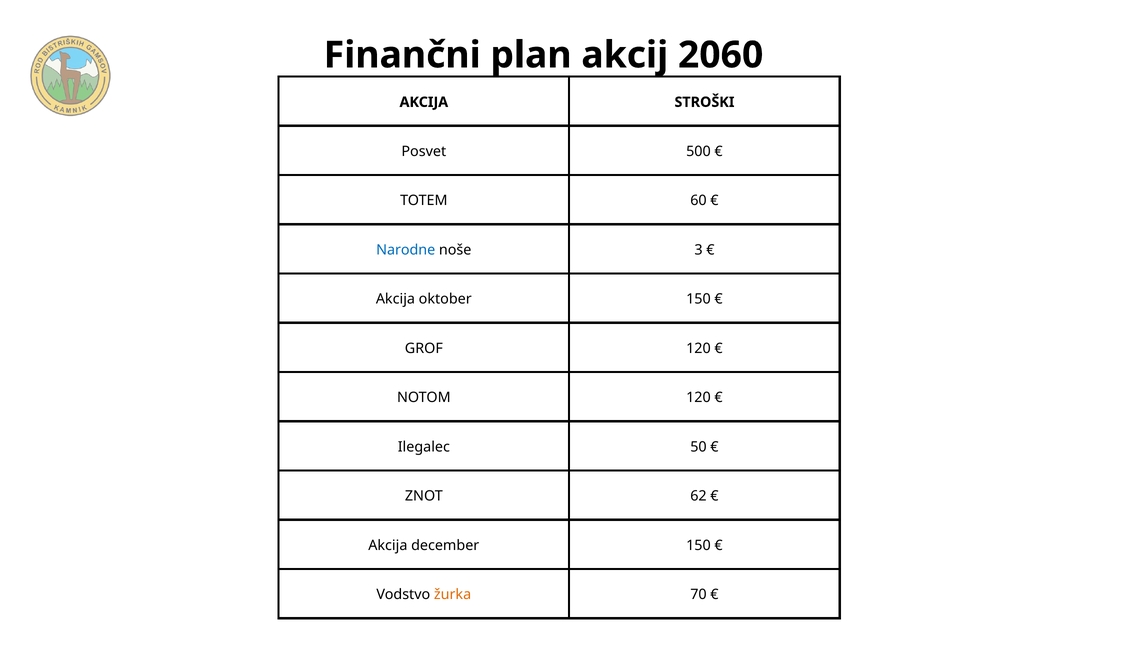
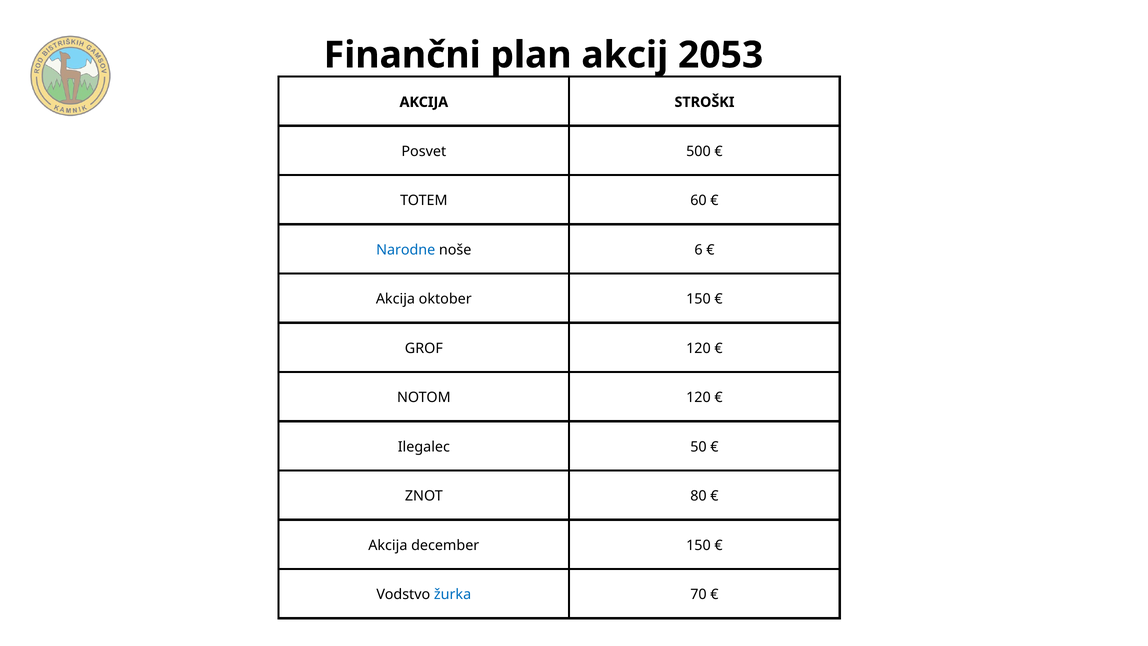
2060: 2060 -> 2053 (721, 55)
3: 3 -> 6 (699, 250)
62: 62 -> 80 (698, 496)
žurka colour: orange -> blue (453, 595)
